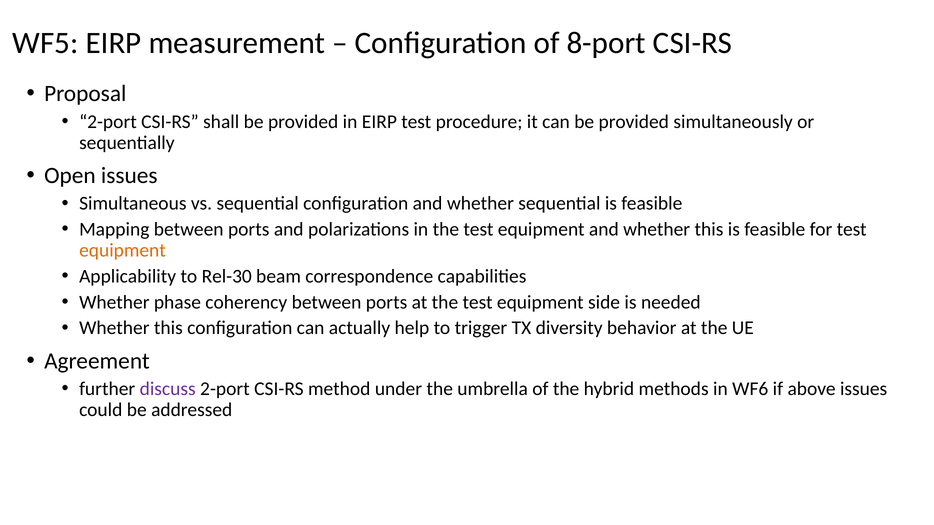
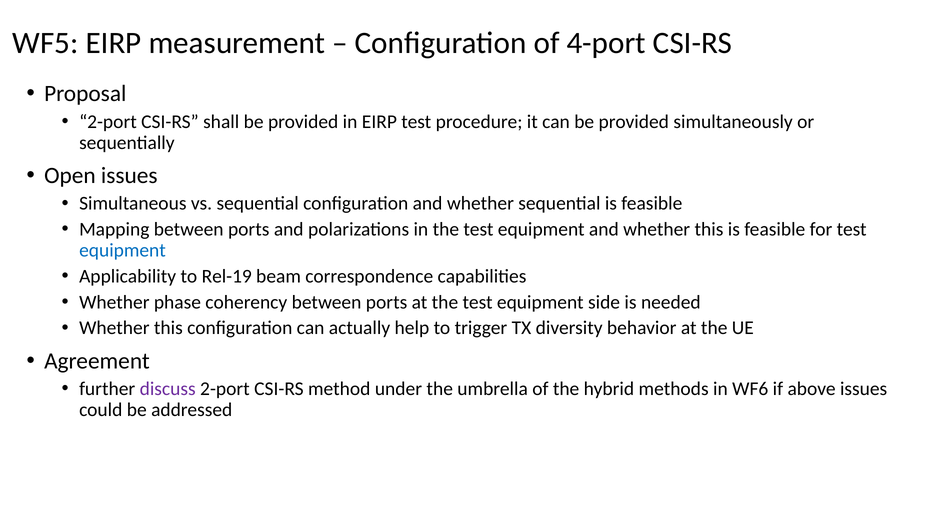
8-port: 8-port -> 4-port (606, 43)
equipment colour: orange -> blue (122, 251)
Rel-30: Rel-30 -> Rel-19 (227, 276)
